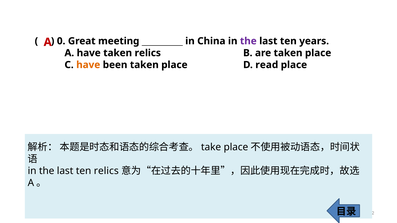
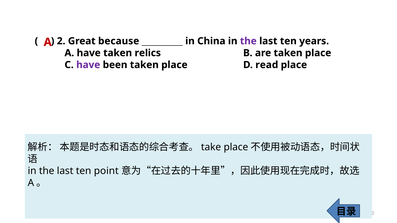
0: 0 -> 2 (61, 41)
meeting: meeting -> because (119, 41)
have colour: orange -> purple (88, 65)
ten relics: relics -> point (106, 171)
